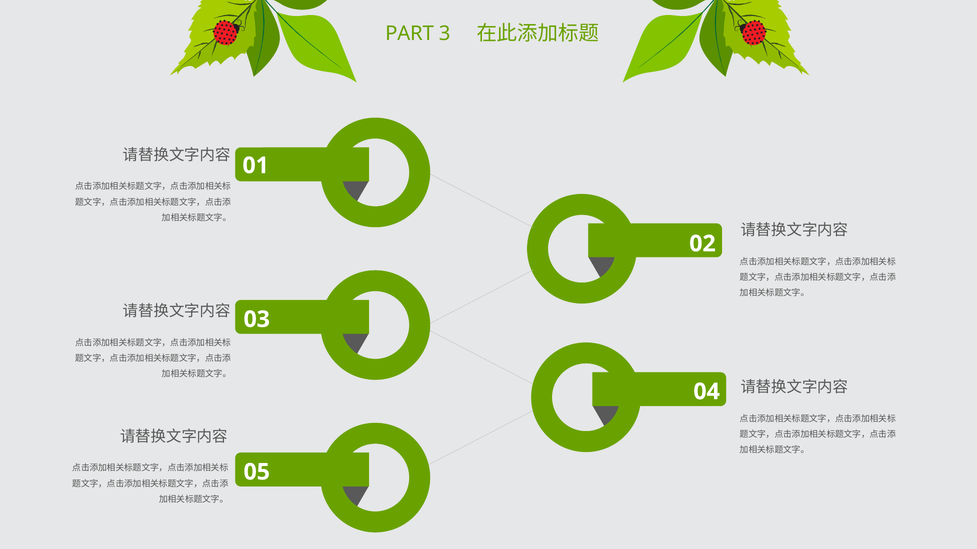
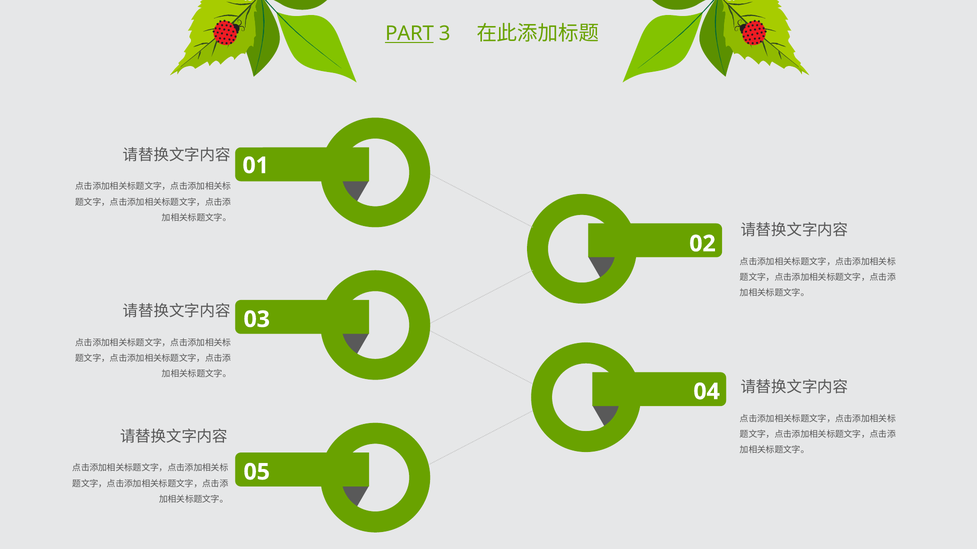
PART underline: none -> present (409, 34)
